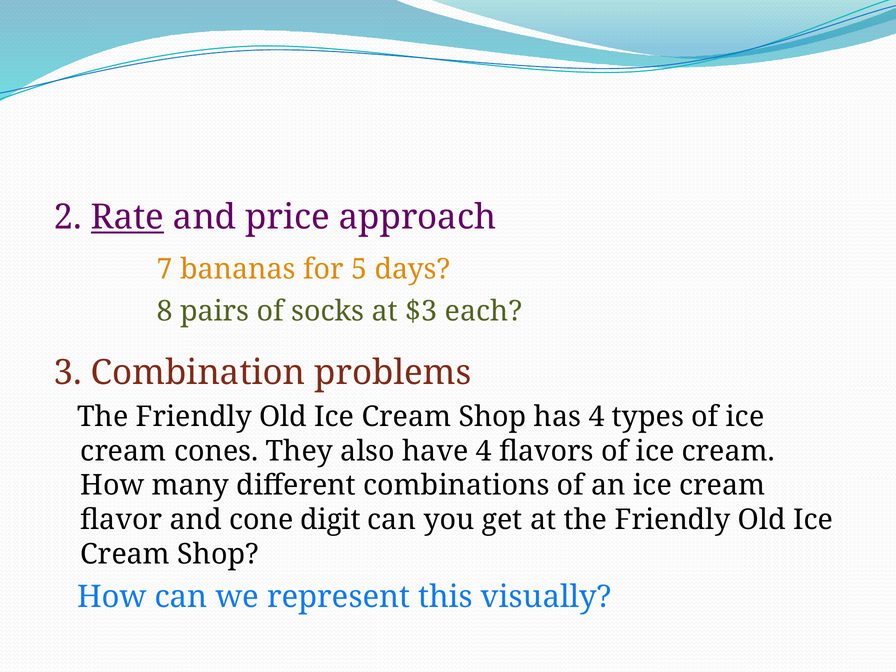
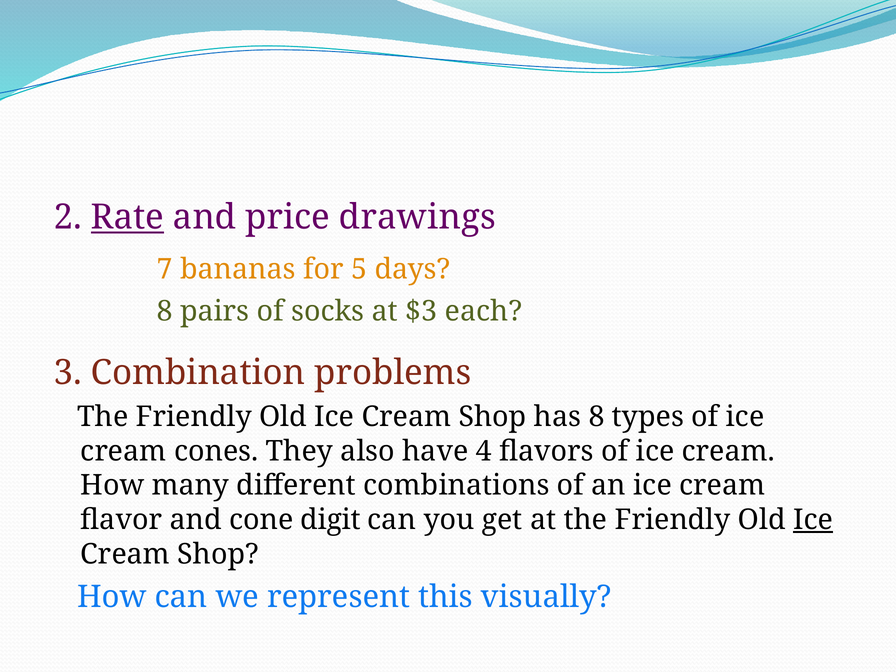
approach: approach -> drawings (417, 217)
has 4: 4 -> 8 (597, 417)
Ice underline: none -> present (813, 520)
